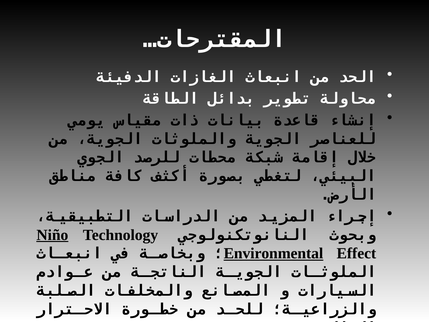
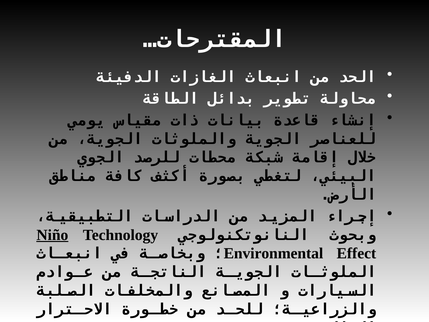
Environmental underline: present -> none (273, 253)
